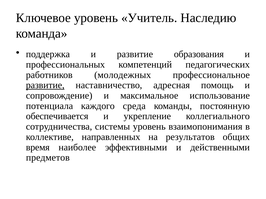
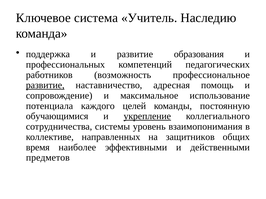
Ключевое уровень: уровень -> система (96, 18)
молодежных: молодежных -> возможность (123, 75)
среда: среда -> целей (134, 106)
обеспечивается: обеспечивается -> обучающимися (57, 117)
укрепление underline: none -> present (147, 117)
результатов: результатов -> защитников (190, 137)
